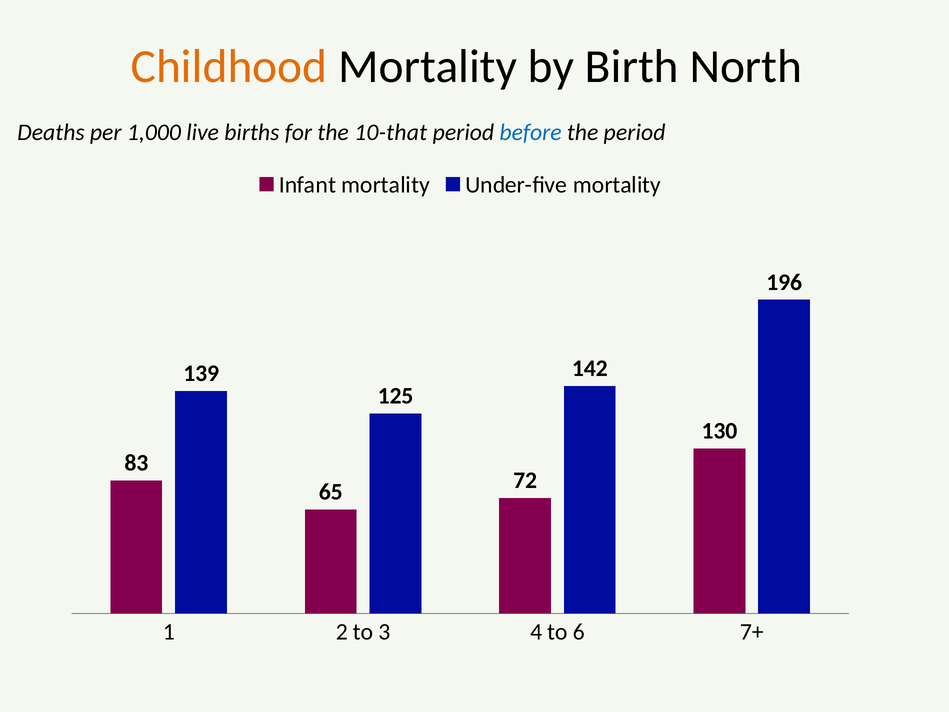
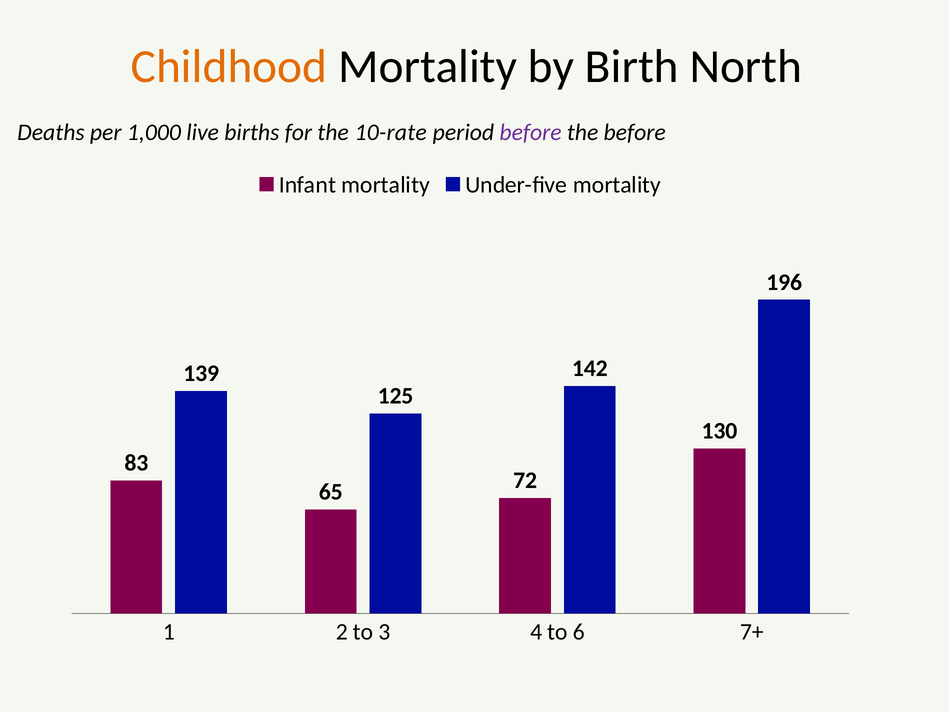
10-that: 10-that -> 10-rate (391, 132)
before colour: blue -> purple (531, 132)
the period: period -> before (635, 132)
